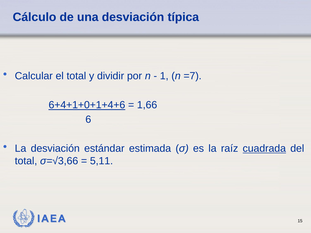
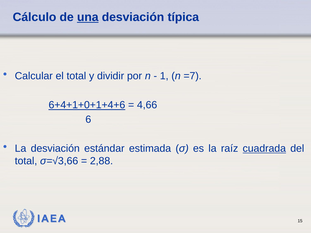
una underline: none -> present (88, 17)
1,66: 1,66 -> 4,66 (147, 105)
5,11: 5,11 -> 2,88 (101, 161)
